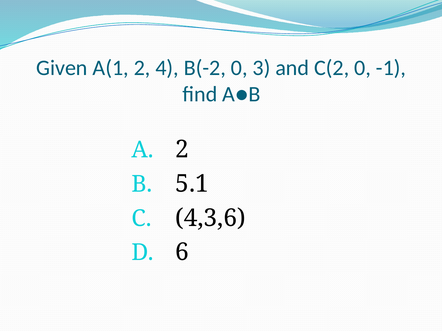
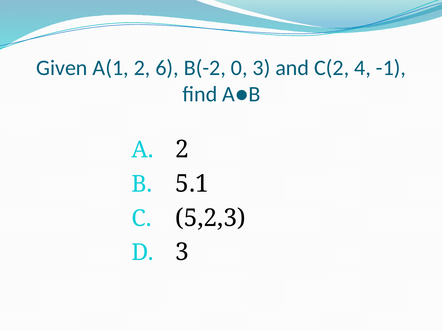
4: 4 -> 6 (167, 68)
C(2 0: 0 -> 4 (363, 68)
4,3,6: 4,3,6 -> 5,2,3 (210, 218)
6: 6 -> 3 (182, 253)
